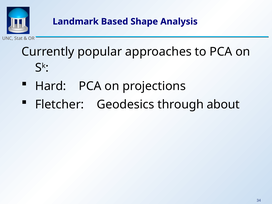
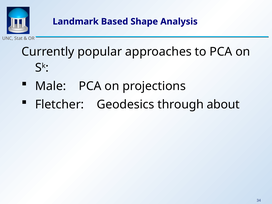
Hard: Hard -> Male (51, 86)
